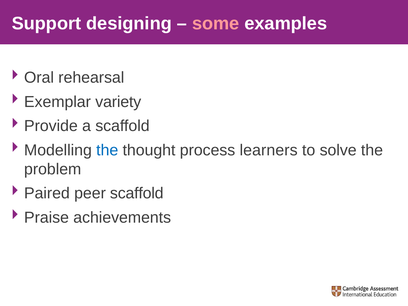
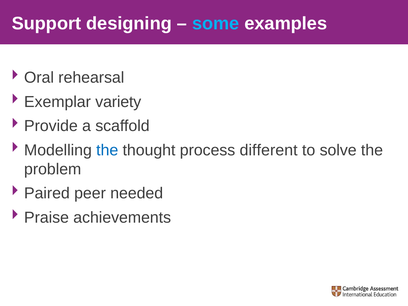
some colour: pink -> light blue (216, 23)
learners: learners -> different (269, 150)
peer scaffold: scaffold -> needed (137, 193)
